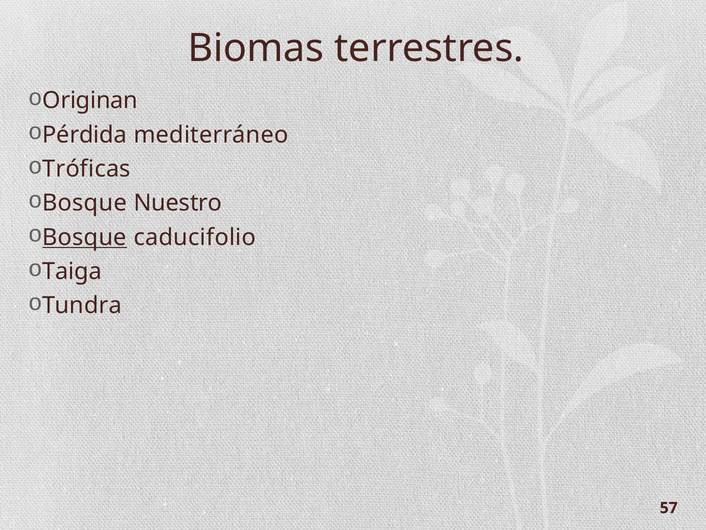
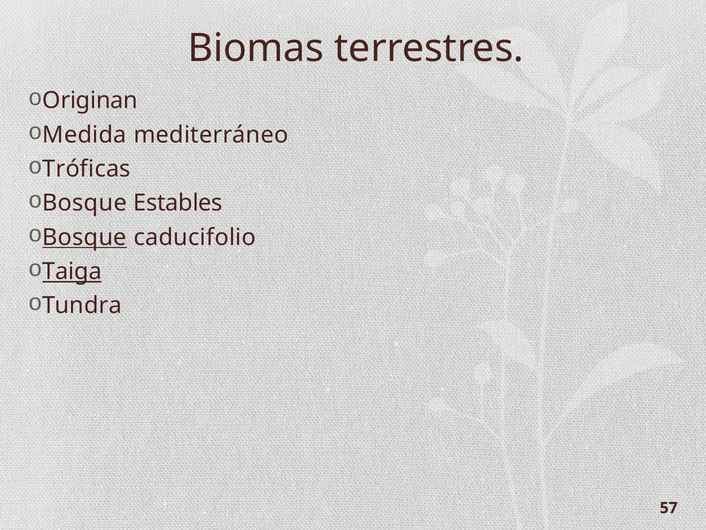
Pérdida: Pérdida -> Medida (84, 135)
Nuestro: Nuestro -> Estables (178, 203)
Taiga underline: none -> present (72, 271)
